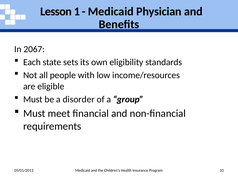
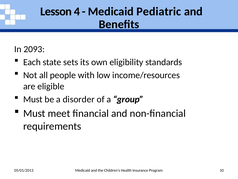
1: 1 -> 4 (77, 11)
Physician: Physician -> Pediatric (159, 11)
2067: 2067 -> 2093 (34, 49)
